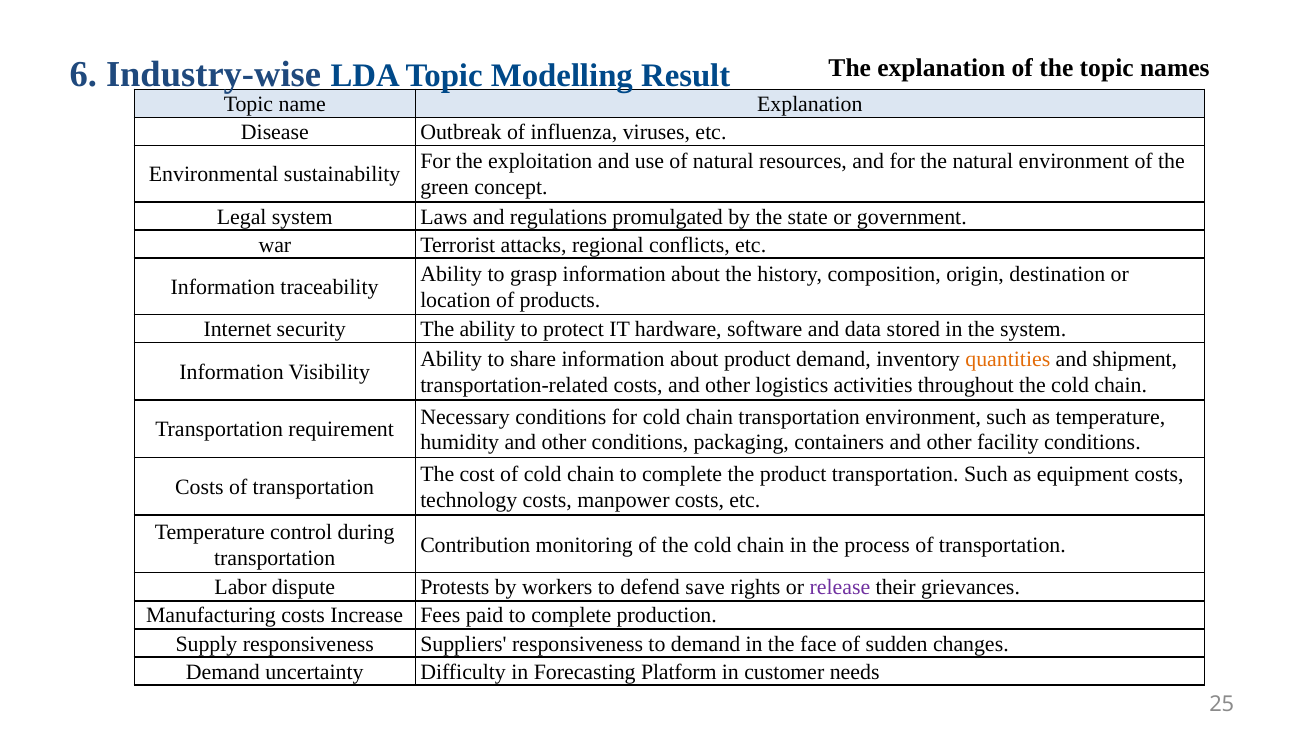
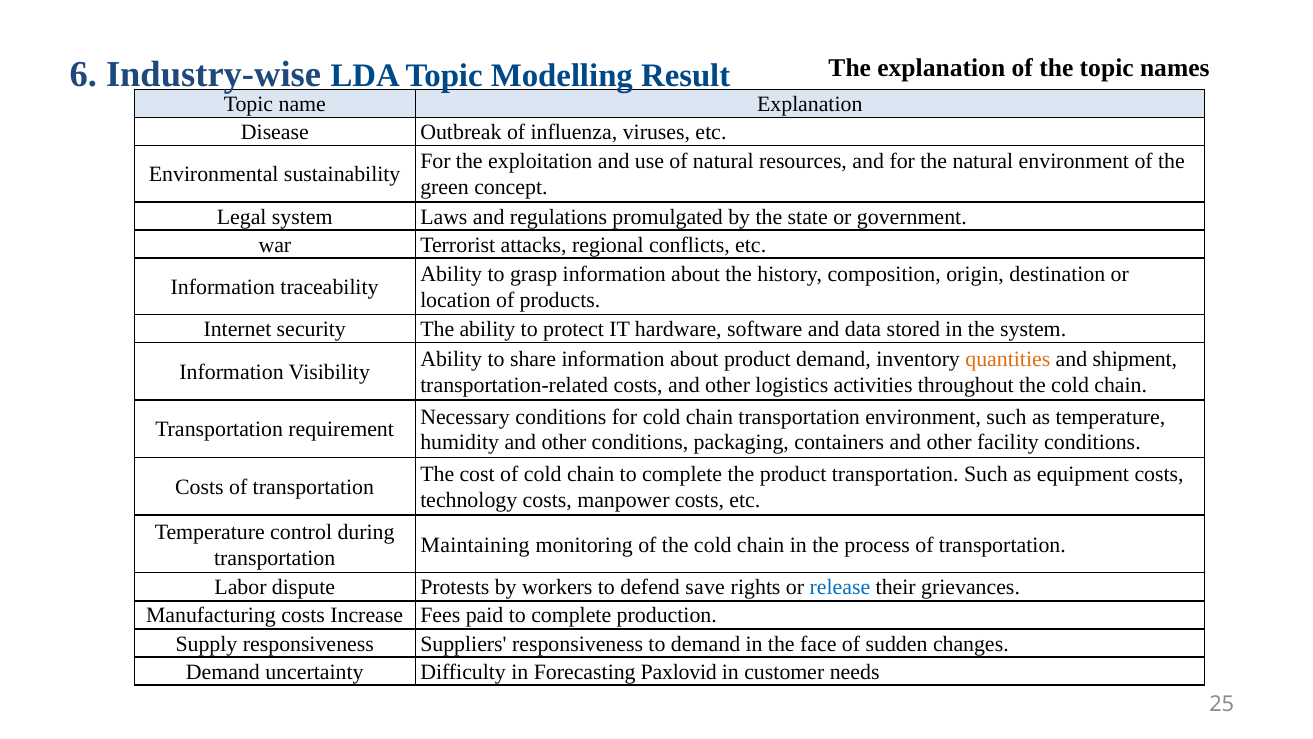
Contribution: Contribution -> Maintaining (475, 545)
release colour: purple -> blue (840, 587)
Platform: Platform -> Paxlovid (679, 672)
